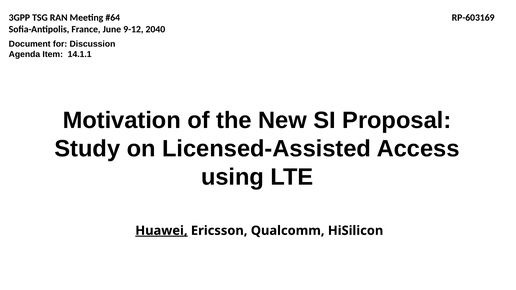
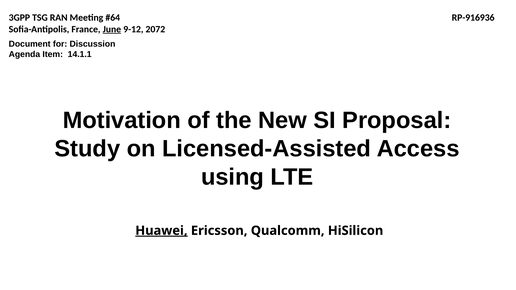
RP-603169: RP-603169 -> RP-916936 (473, 18)
June underline: none -> present (112, 29)
2040: 2040 -> 2072 (155, 29)
